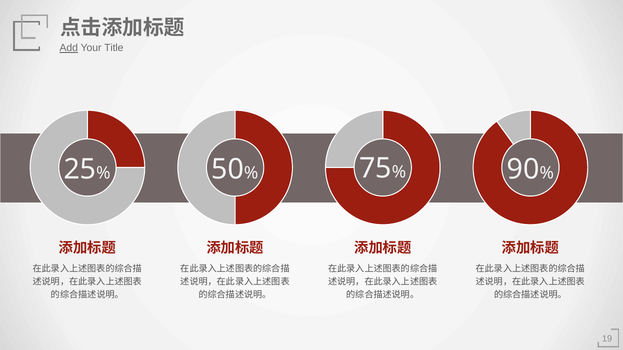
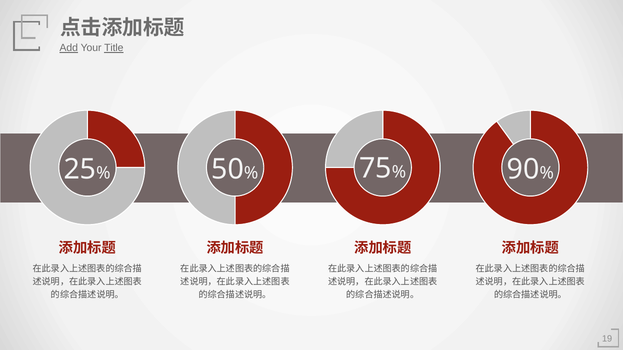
Title underline: none -> present (114, 48)
